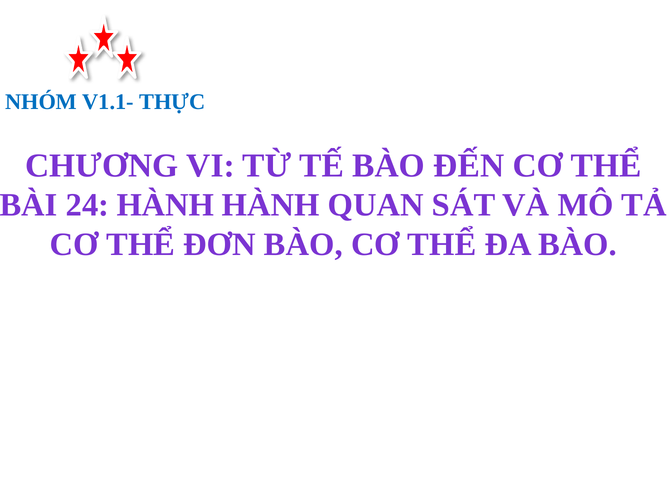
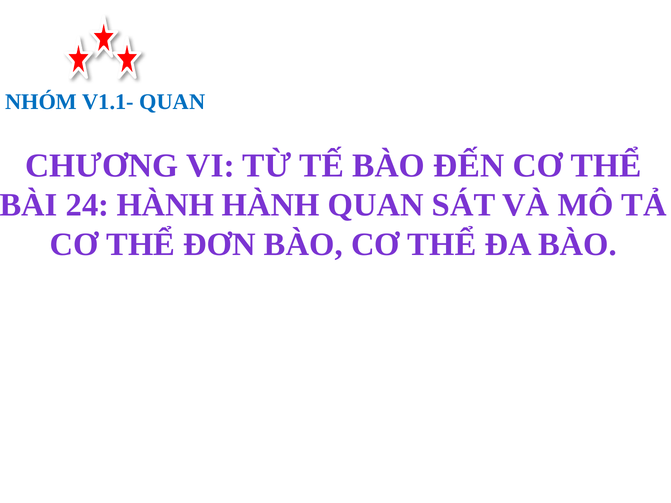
V1.1- THỰC: THỰC -> QUAN (172, 102)
